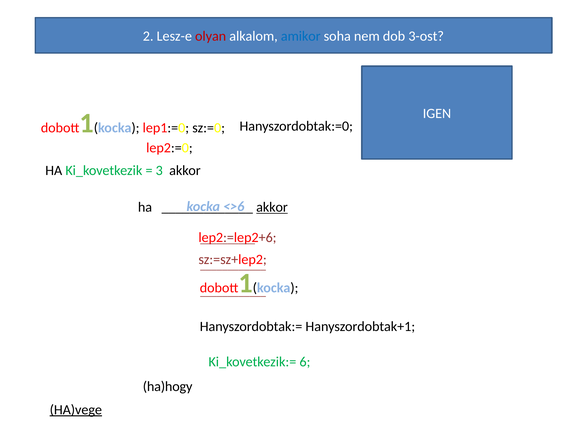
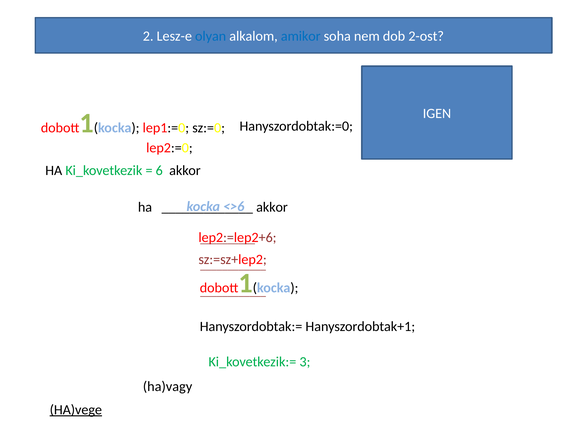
olyan colour: red -> blue (211, 36)
3-ost: 3-ost -> 2-ost (426, 36)
3: 3 -> 6 (159, 170)
akkor underline: present -> none (272, 207)
6: 6 -> 3 (305, 362)
ha)hogy: ha)hogy -> ha)vagy (168, 386)
